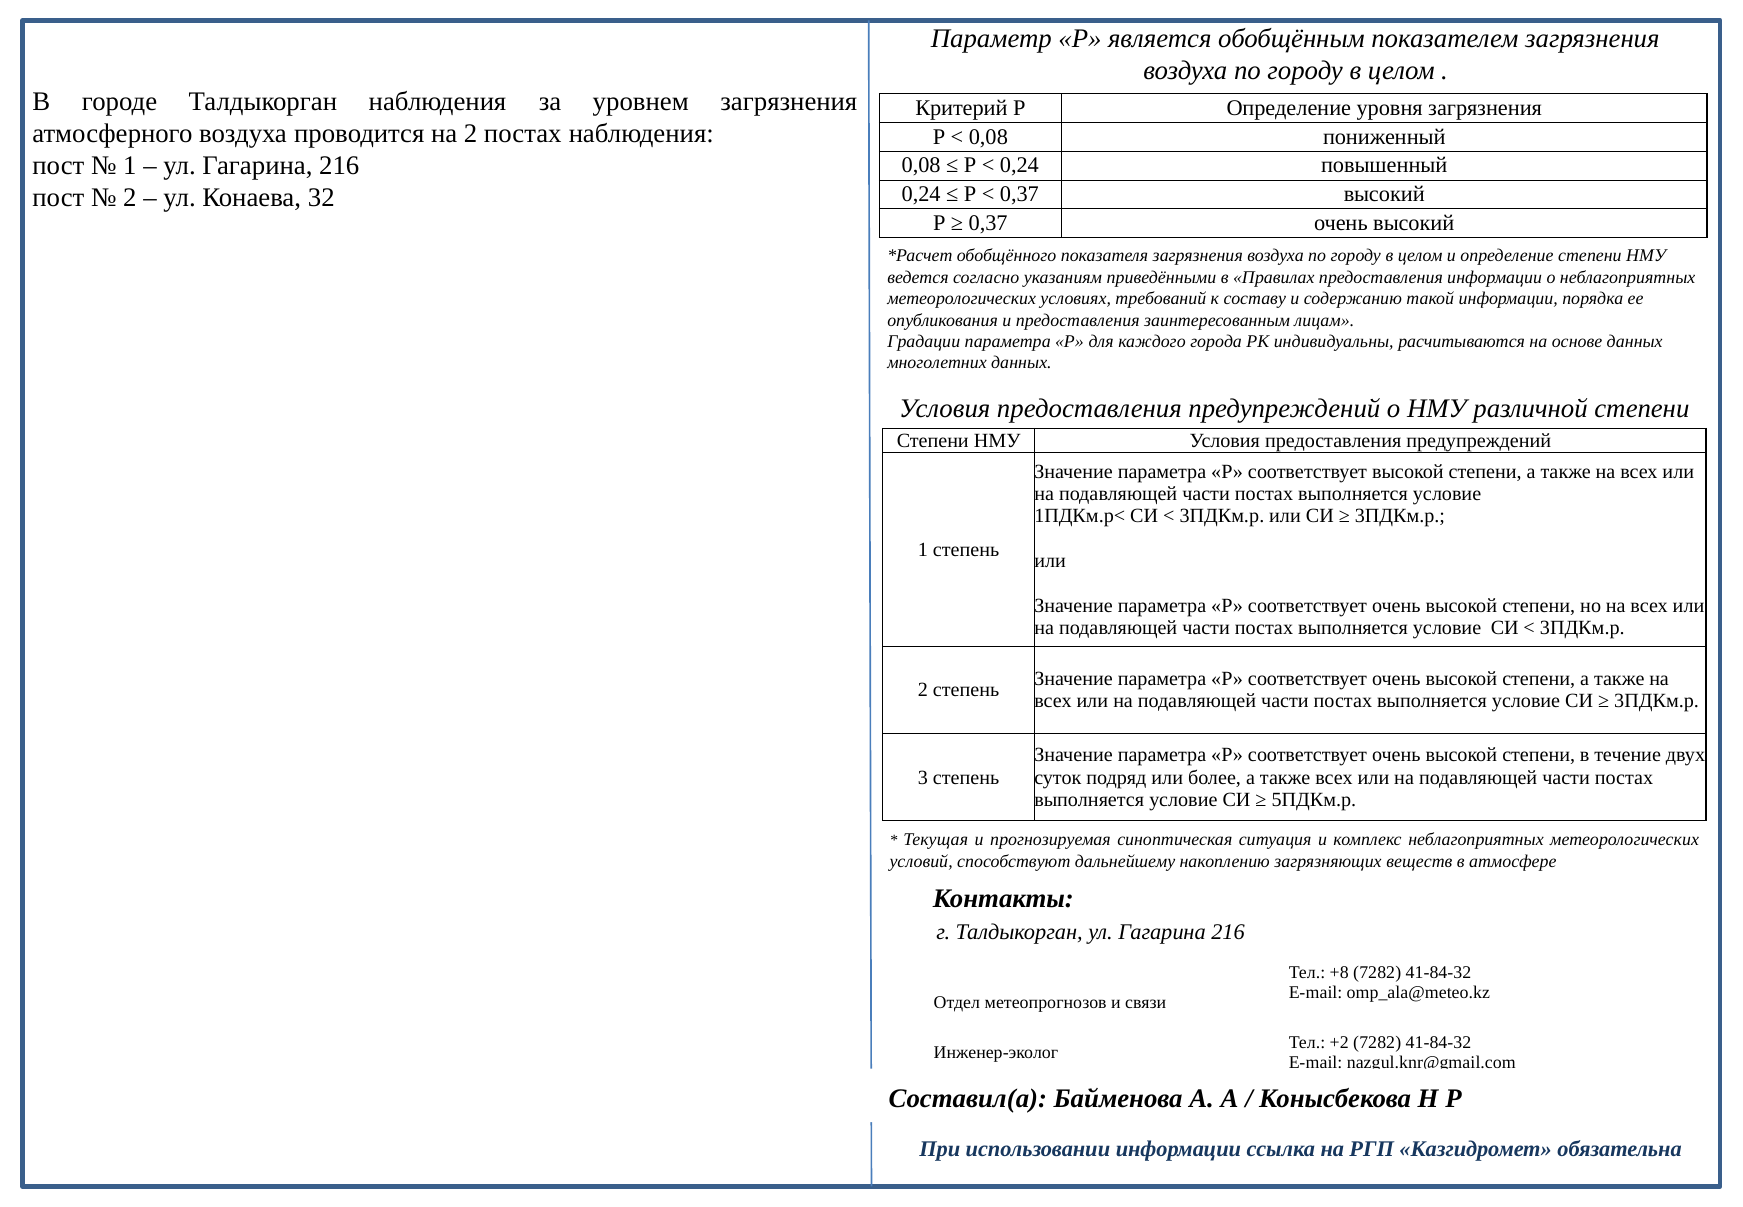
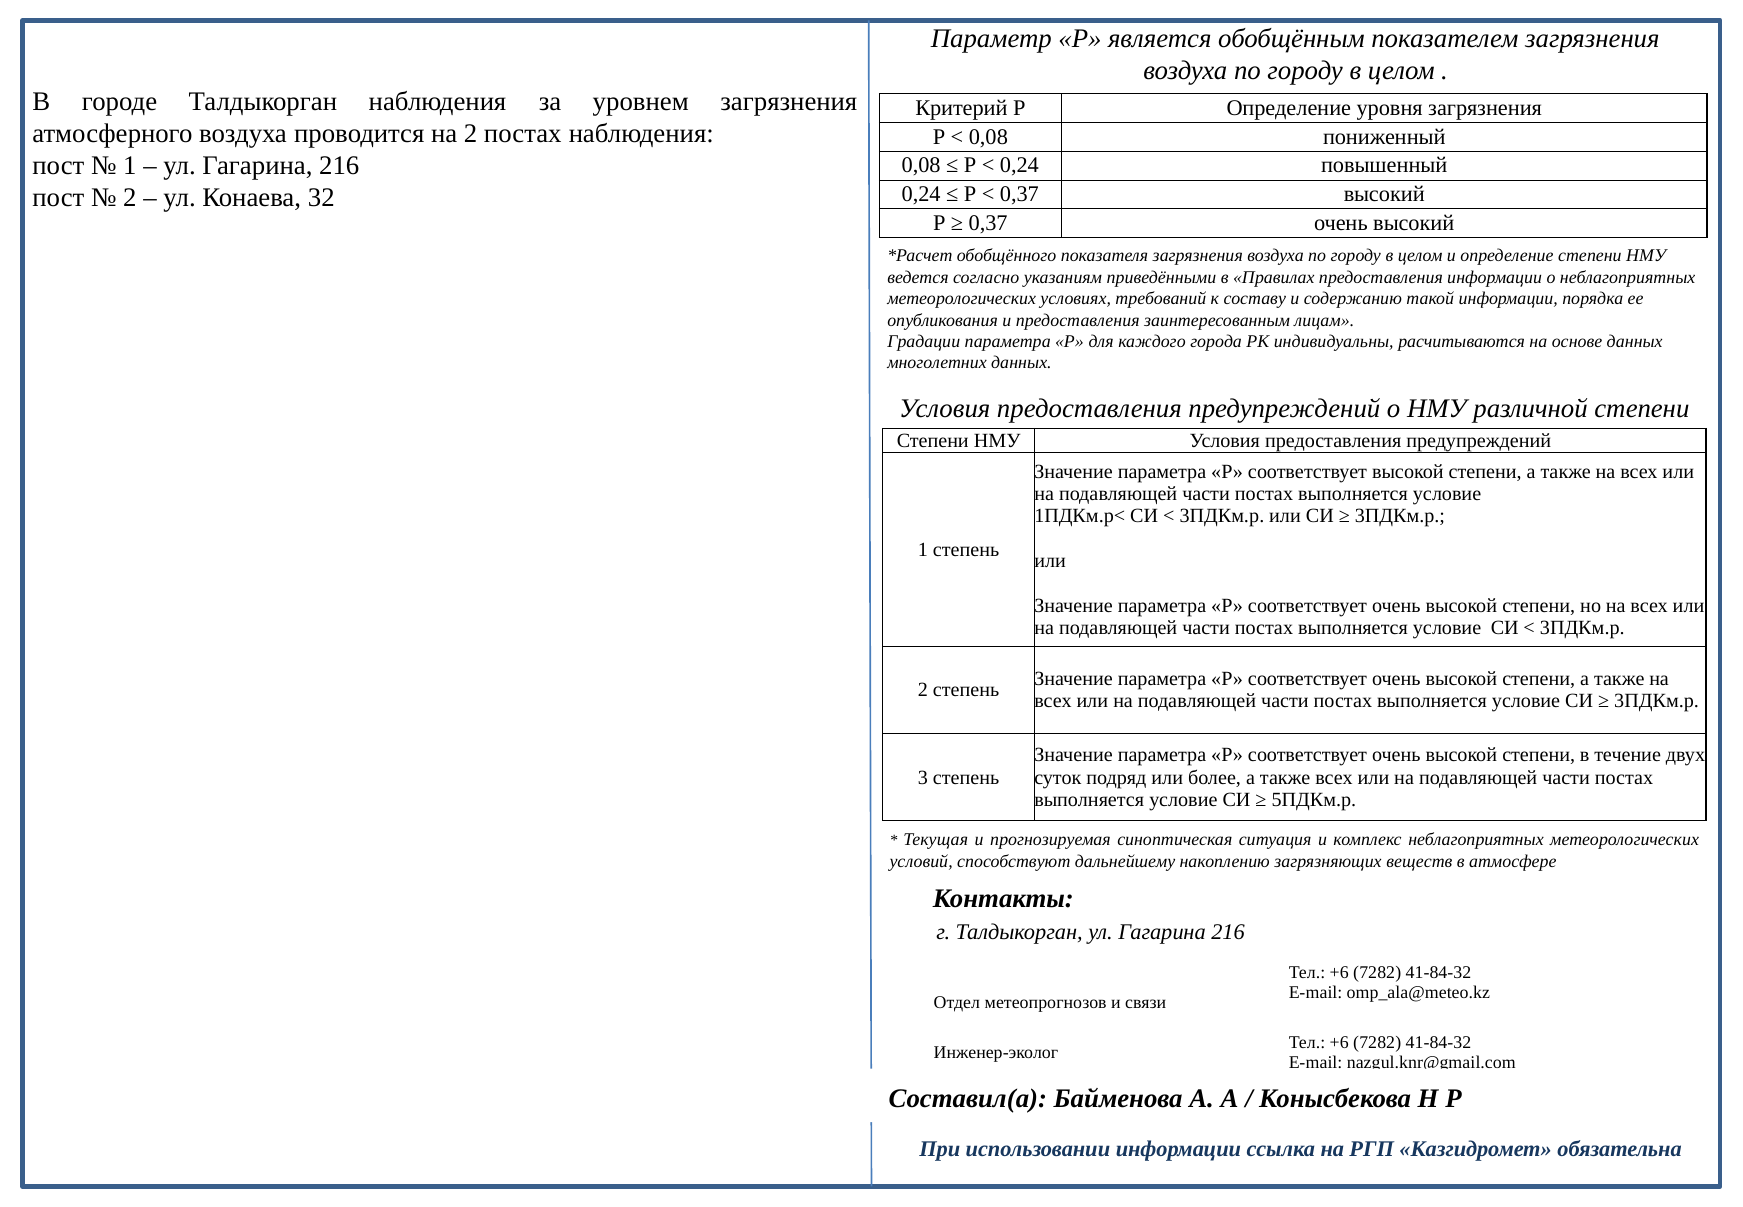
+8: +8 -> +6 (1339, 973)
+2: +2 -> +6 (1339, 1042)
